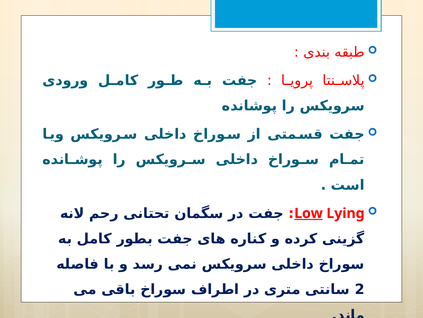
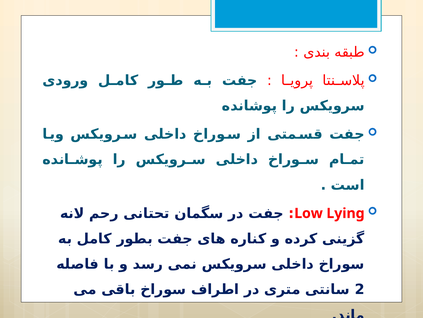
Low underline: present -> none (309, 213)
